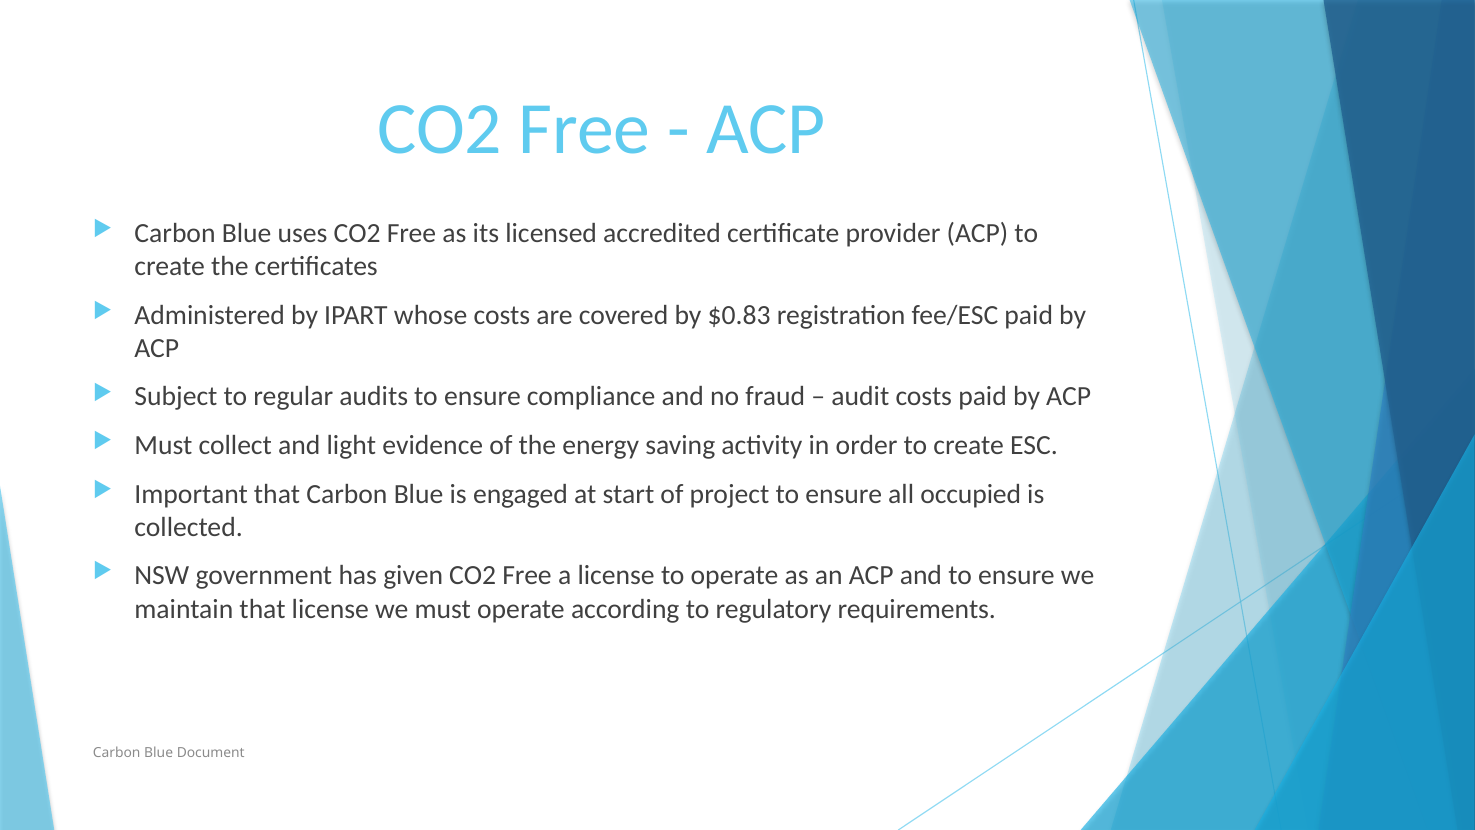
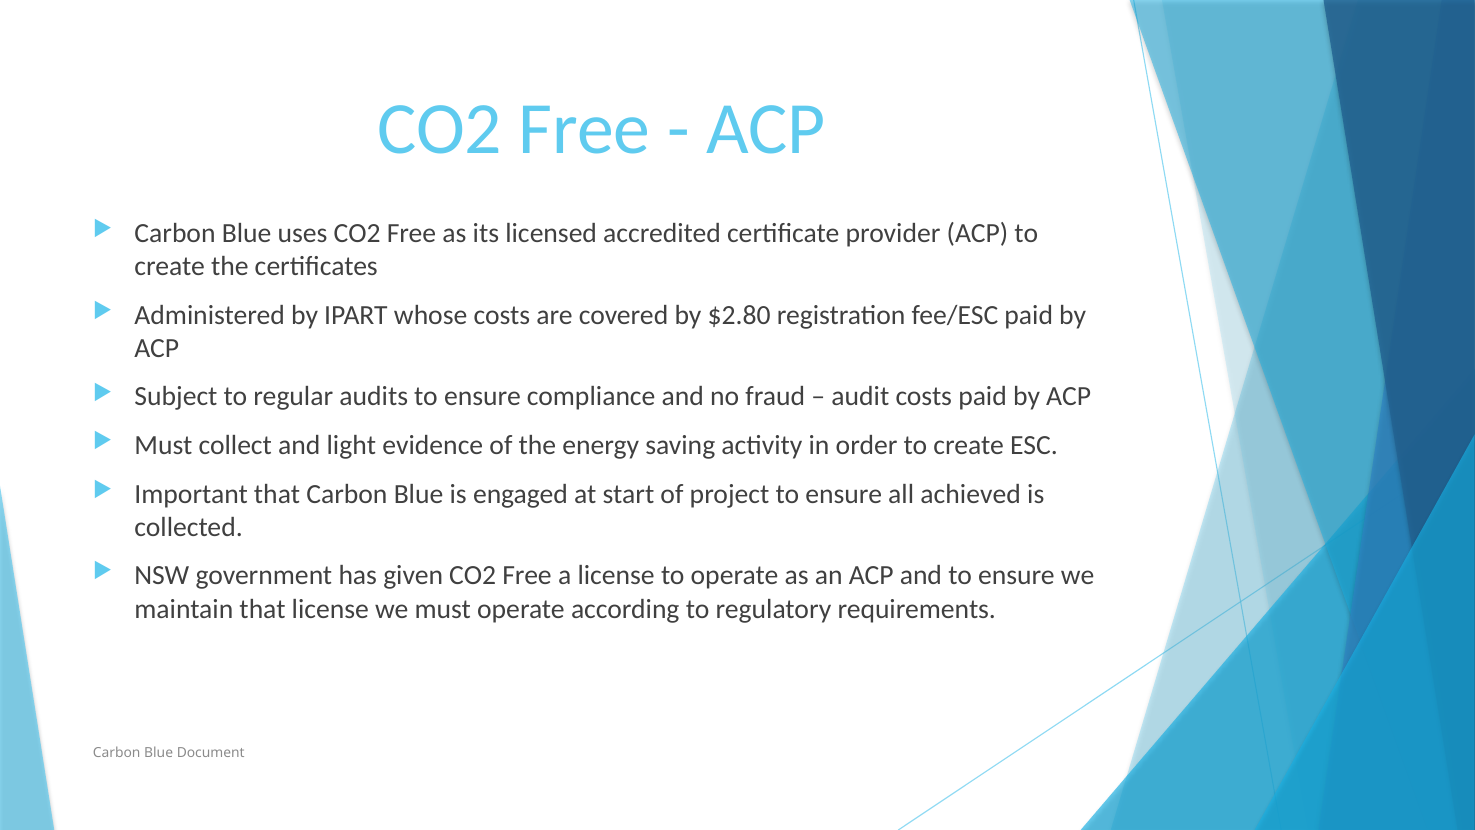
$0.83: $0.83 -> $2.80 (739, 315)
occupied: occupied -> achieved (971, 494)
